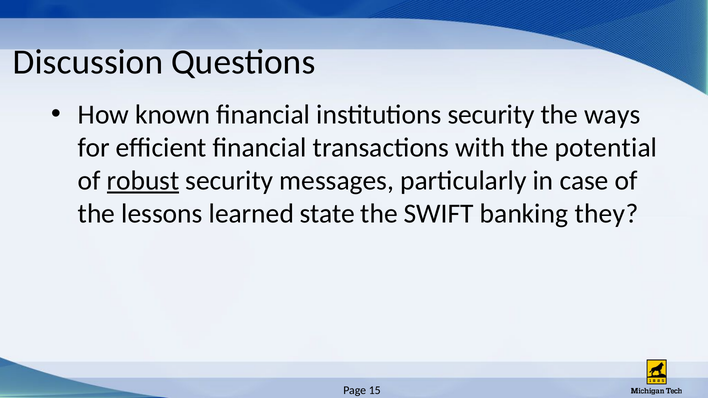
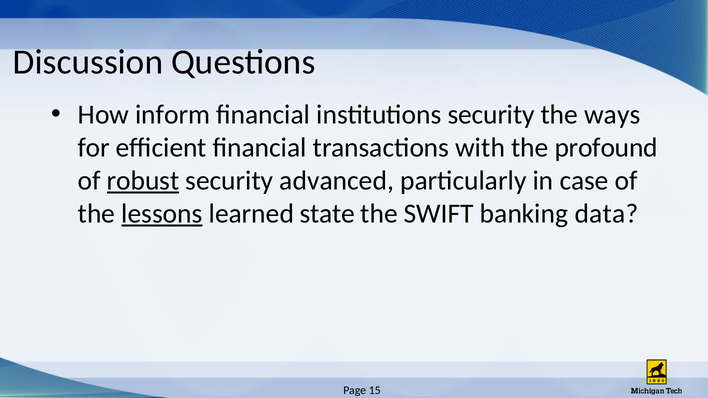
known: known -> inform (173, 115)
potential: potential -> profound (606, 148)
messages: messages -> advanced (337, 181)
lessons underline: none -> present (162, 214)
they: they -> data (606, 214)
